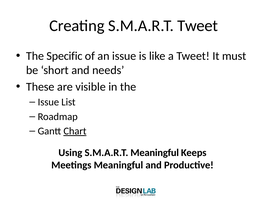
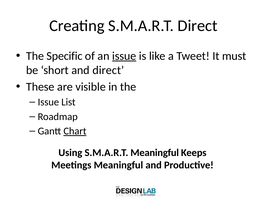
S.M.A.R.T Tweet: Tweet -> Direct (198, 26)
issue underline: none -> present (124, 56)
and needs: needs -> direct (108, 70)
